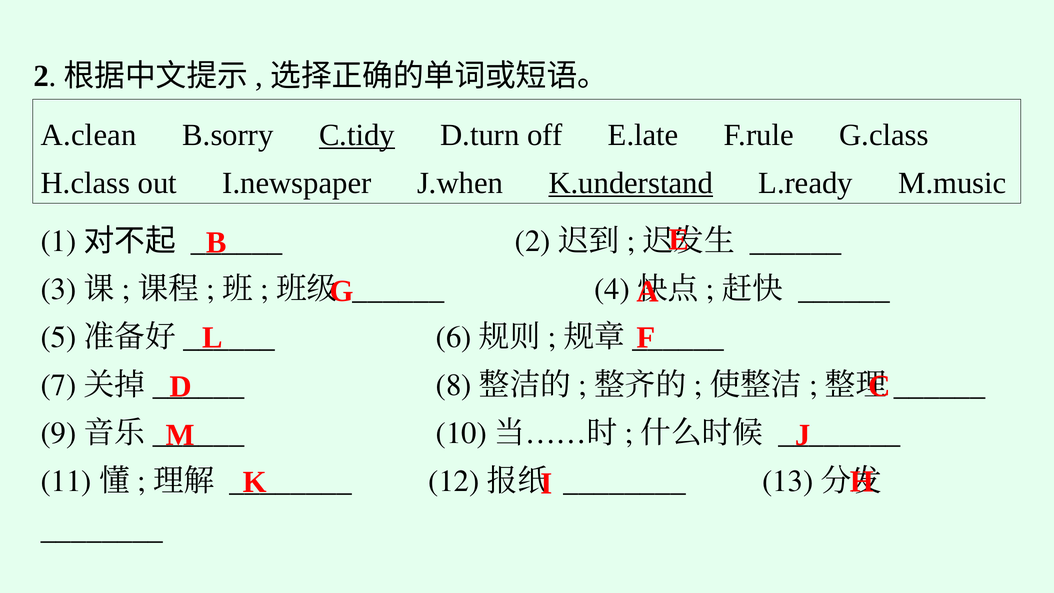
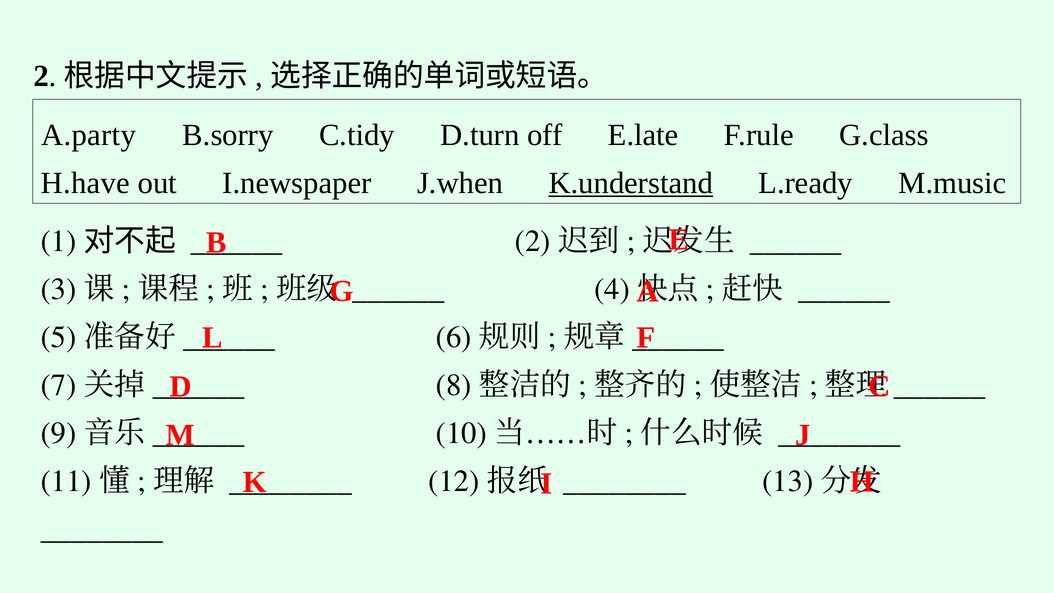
A.clean: A.clean -> A.party (89, 135)
C.tidy underline: present -> none (357, 135)
H.class: H.class -> H.have (85, 183)
